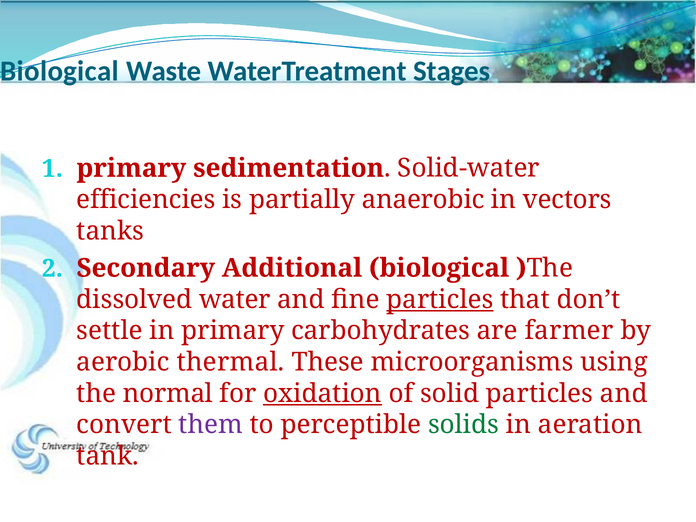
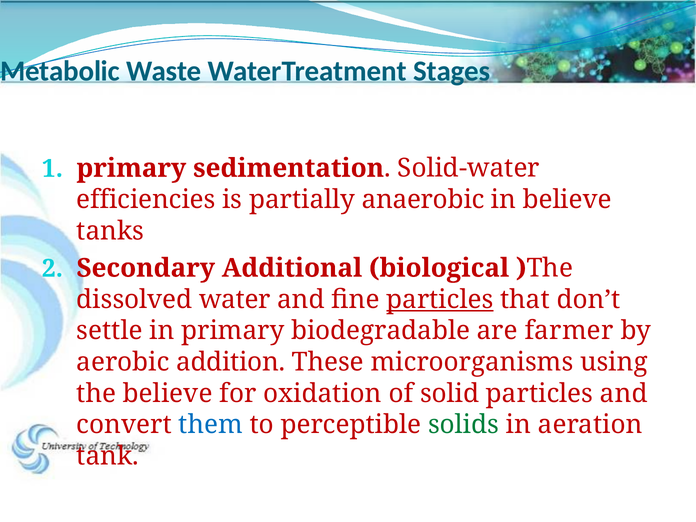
Biological: Biological -> Metabolic (60, 71)
in vectors: vectors -> believe (567, 200)
carbohydrates: carbohydrates -> biodegradable (381, 331)
thermal: thermal -> addition (231, 362)
the normal: normal -> believe (168, 393)
oxidation underline: present -> none (322, 393)
them colour: purple -> blue (211, 425)
